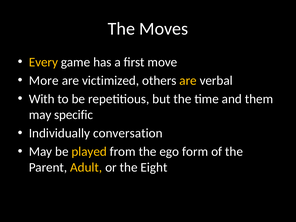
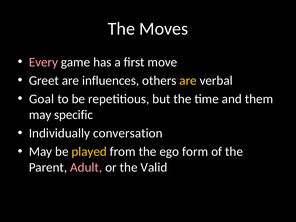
Every colour: yellow -> pink (43, 62)
More: More -> Greet (44, 81)
victimized: victimized -> influences (111, 81)
With: With -> Goal (42, 99)
Adult colour: yellow -> pink (86, 167)
Eight: Eight -> Valid (154, 167)
